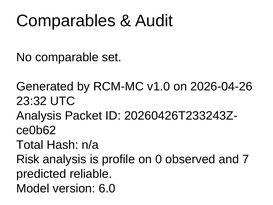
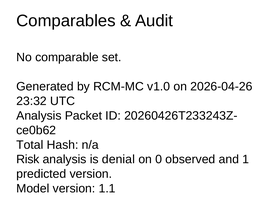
profile: profile -> denial (118, 159)
7: 7 -> 1 (246, 159)
predicted reliable: reliable -> version (91, 174)
6.0: 6.0 -> 1.1 (107, 188)
